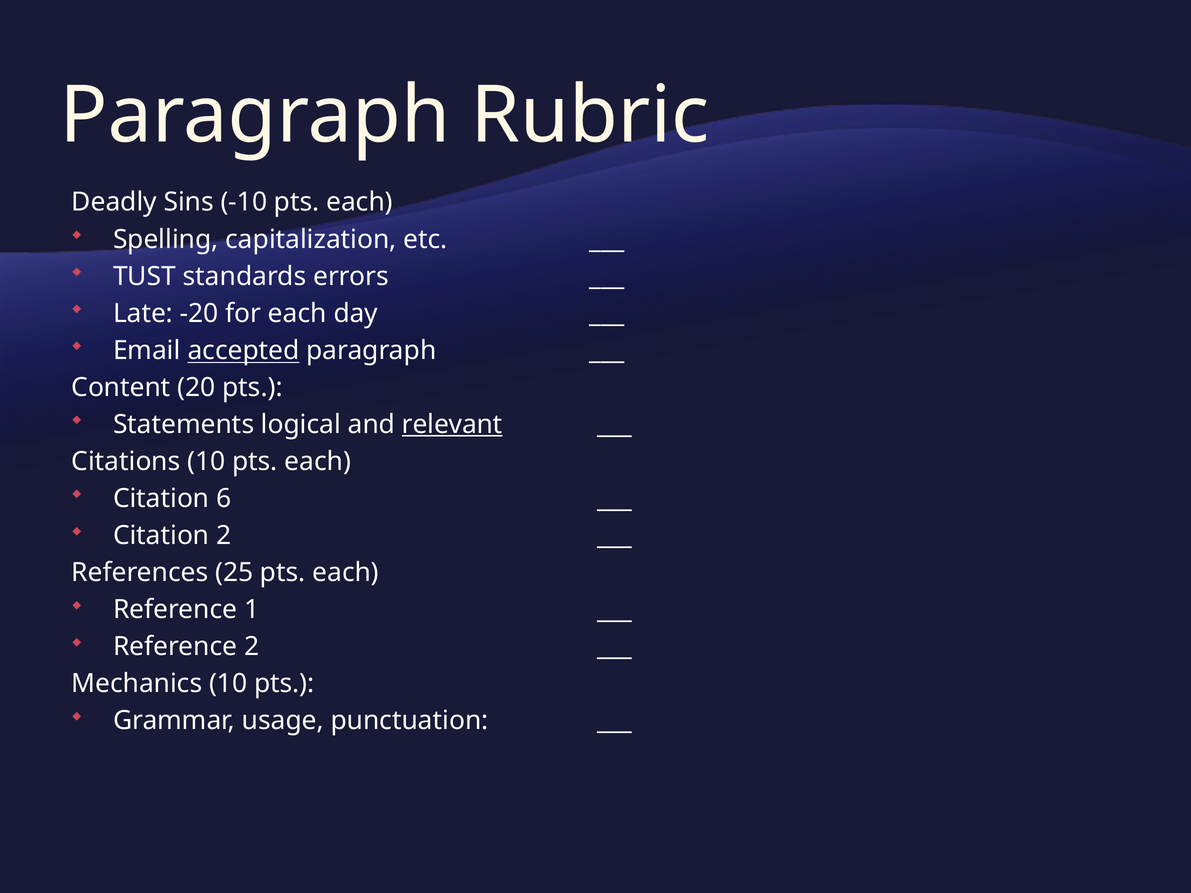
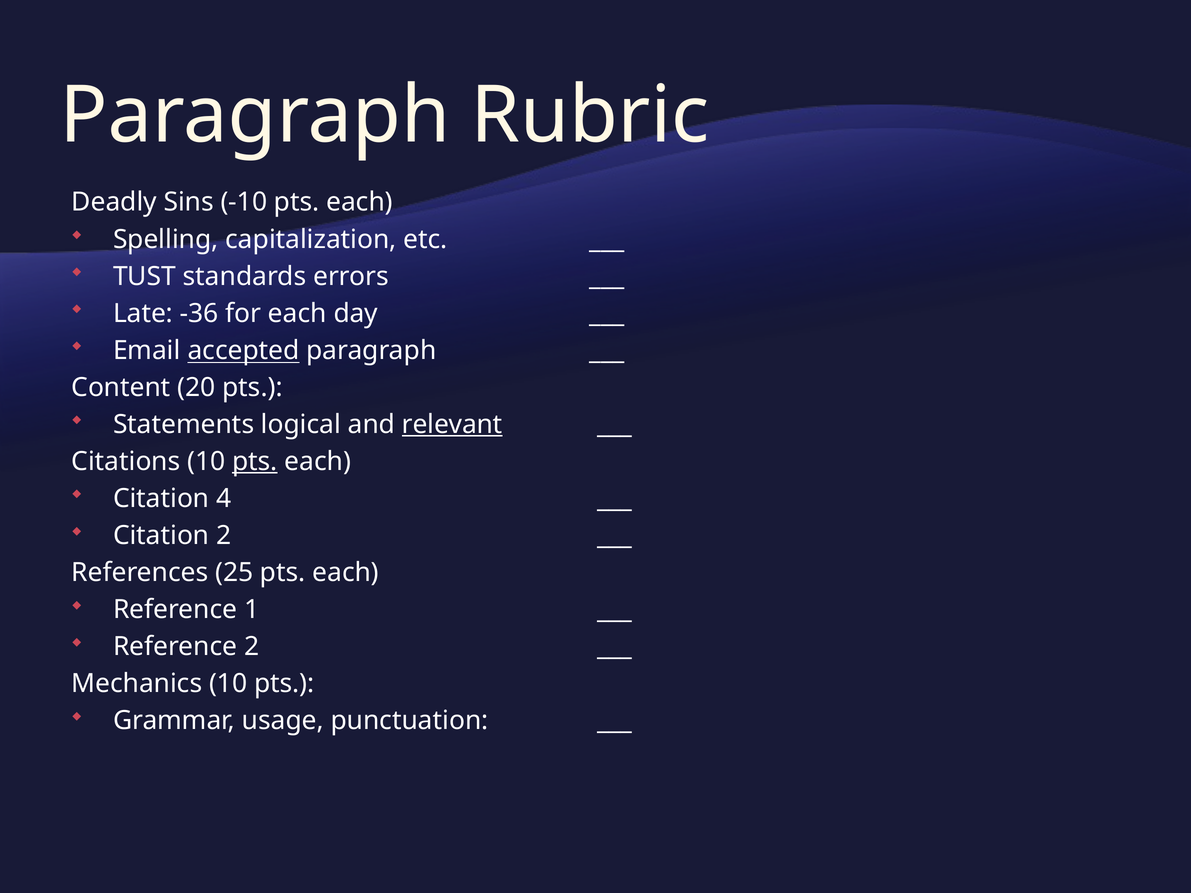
-20: -20 -> -36 (199, 313)
pts underline: none -> present (255, 462)
6: 6 -> 4 (224, 499)
